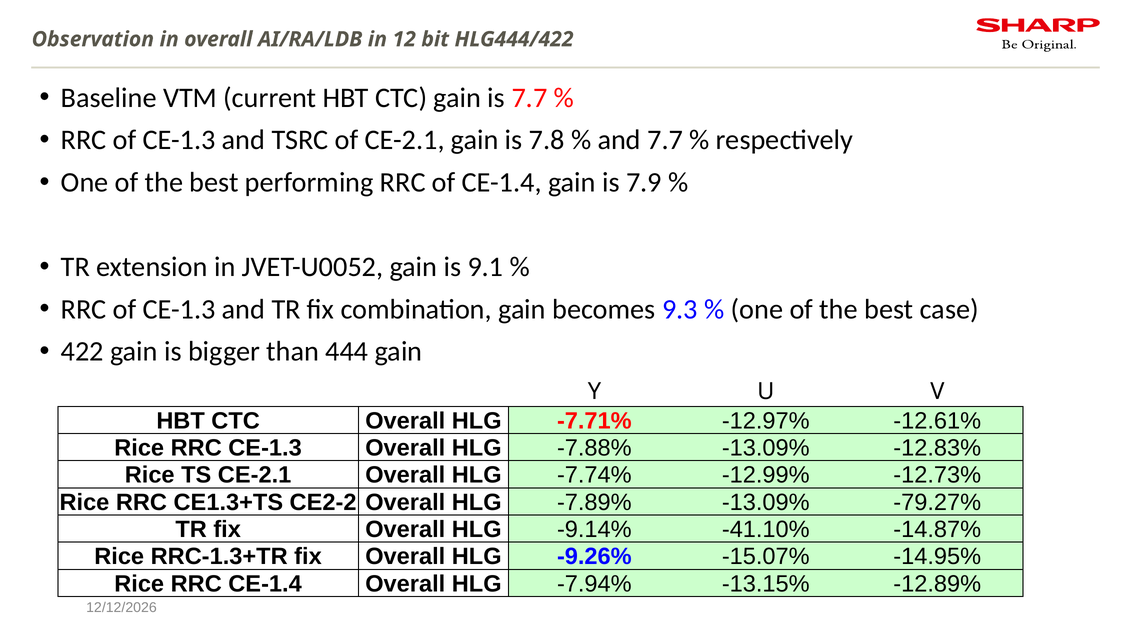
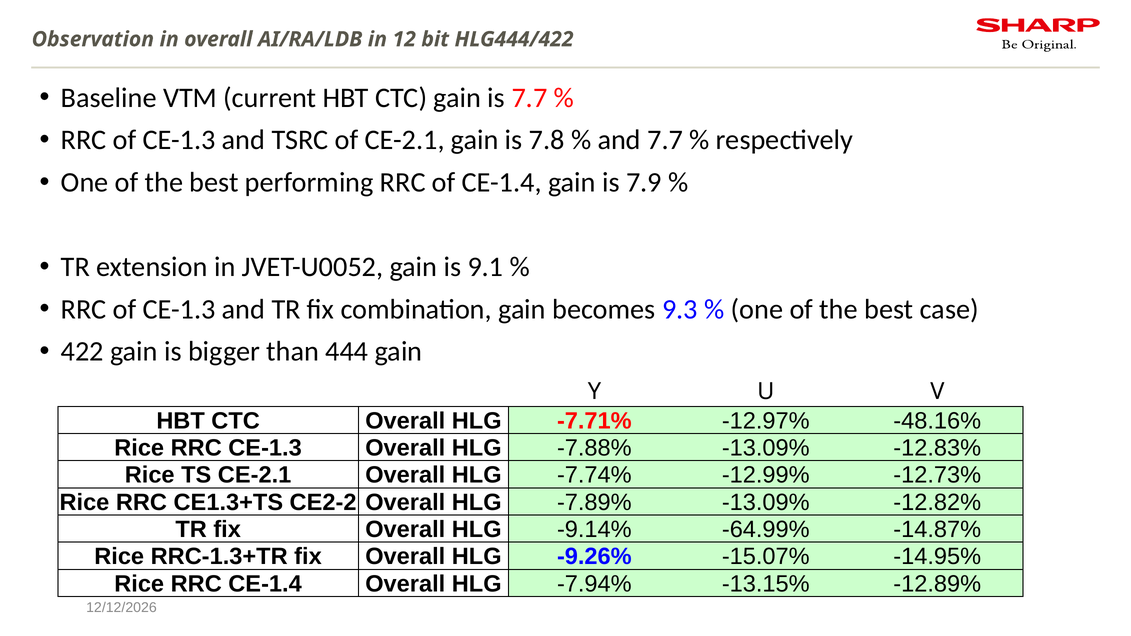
-12.61%: -12.61% -> -48.16% (937, 421)
-79.27%: -79.27% -> -12.82% (937, 502)
-41.10%: -41.10% -> -64.99% (766, 530)
